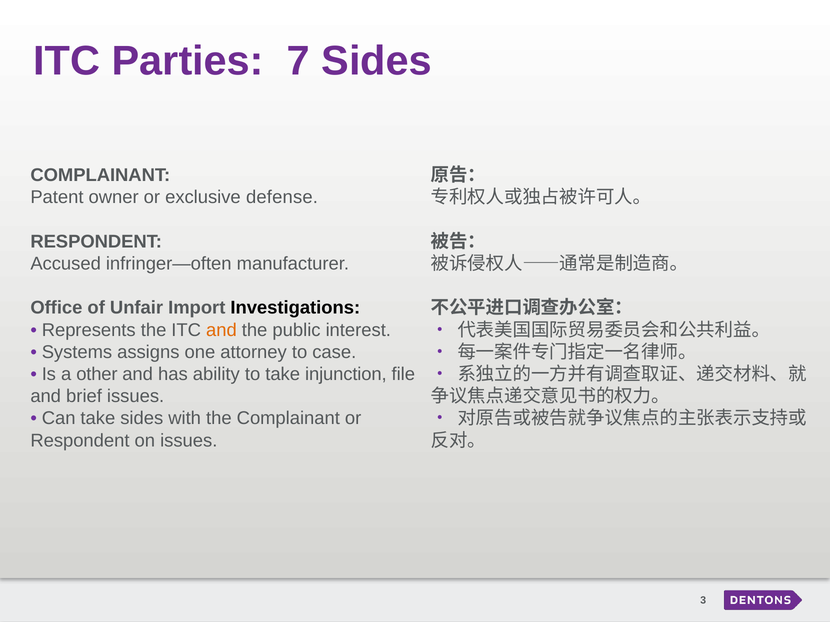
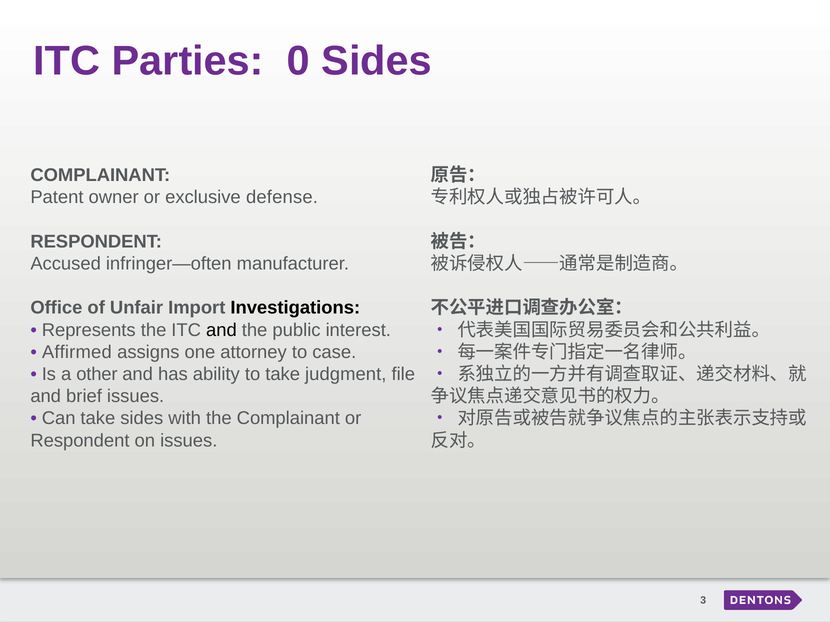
7: 7 -> 0 (298, 61)
and colour: orange -> black (221, 330)
Systems: Systems -> Affirmed (77, 352)
injunction: injunction -> judgment (346, 375)
